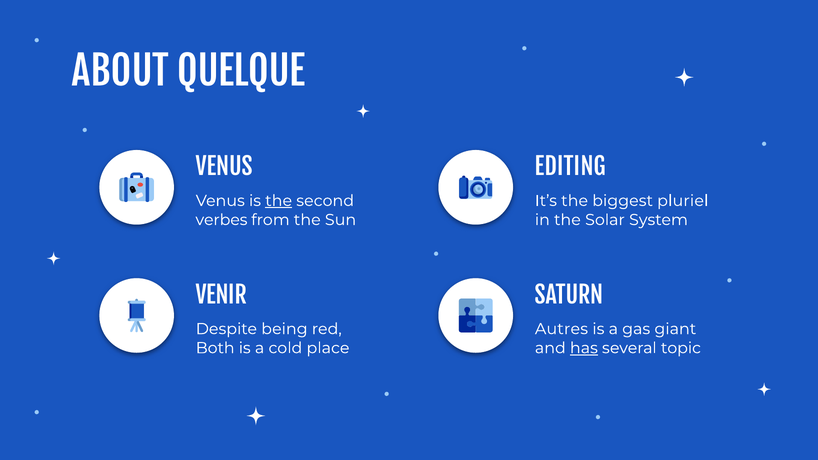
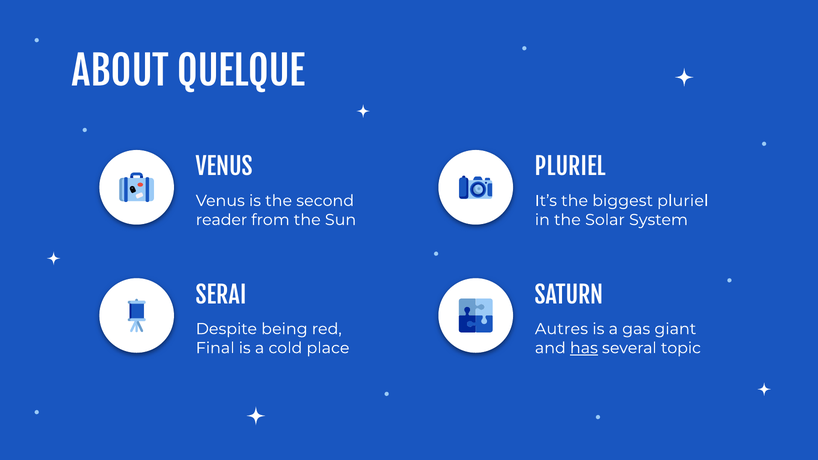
EDITING: EDITING -> PLURIEL (570, 168)
the underline: present -> none (279, 201)
verbes: verbes -> reader (221, 220)
VENIR: VENIR -> SERAI (221, 296)
Both: Both -> Final (215, 348)
